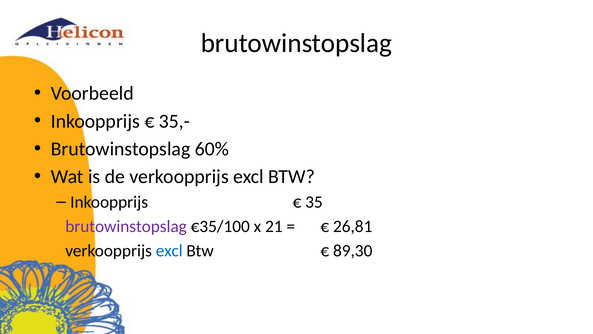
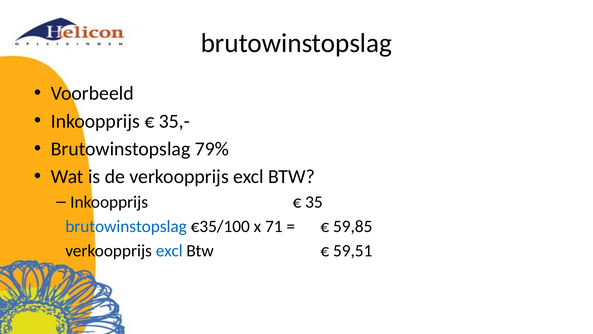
60%: 60% -> 79% (212, 149)
brutowinstopslag colour: purple -> blue (126, 226)
21: 21 -> 71 (274, 226)
26,81: 26,81 -> 59,85 (353, 226)
89,30: 89,30 -> 59,51 (353, 250)
